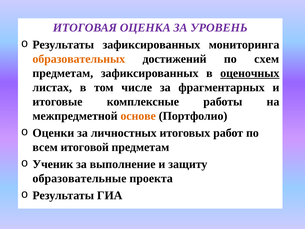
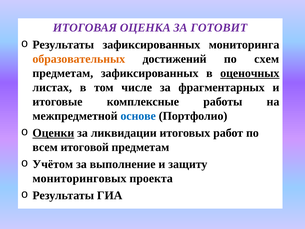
УРОВЕНЬ: УРОВЕНЬ -> ГОТОВИТ (219, 28)
основе colour: orange -> blue (138, 116)
Оценки underline: none -> present (53, 133)
личностных: личностных -> ликвидации (124, 133)
Ученик: Ученик -> Учётом (53, 164)
образовательные: образовательные -> мониторинговых (79, 178)
